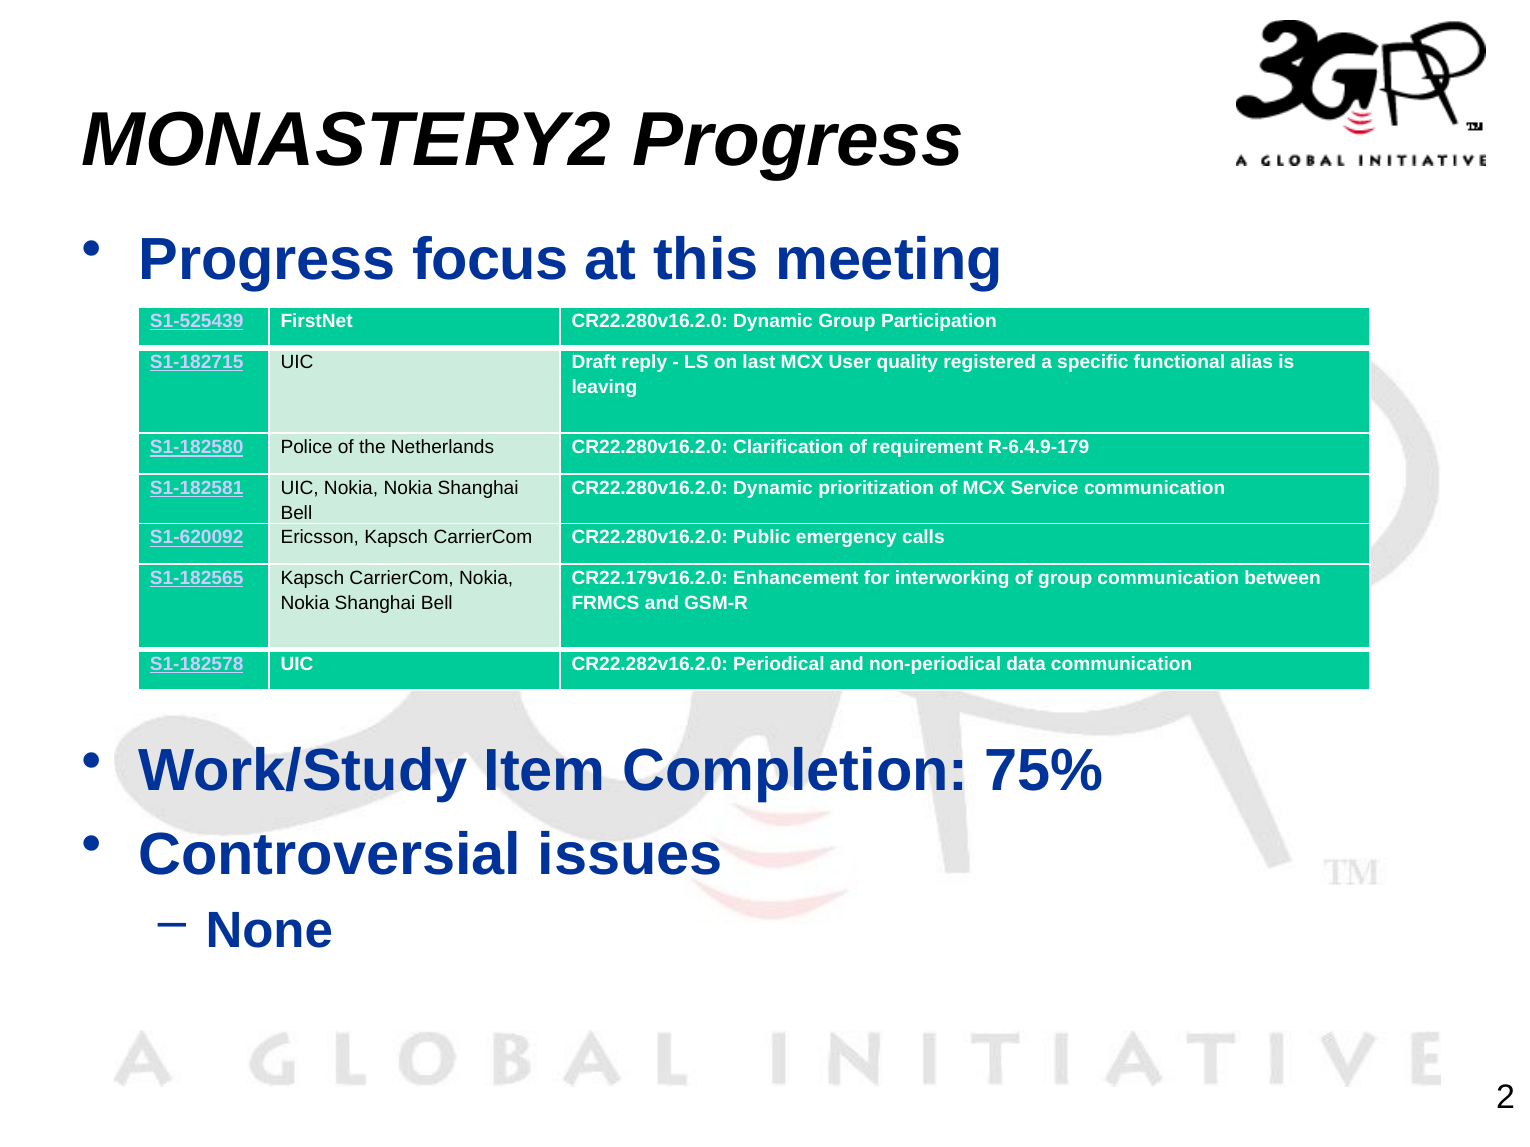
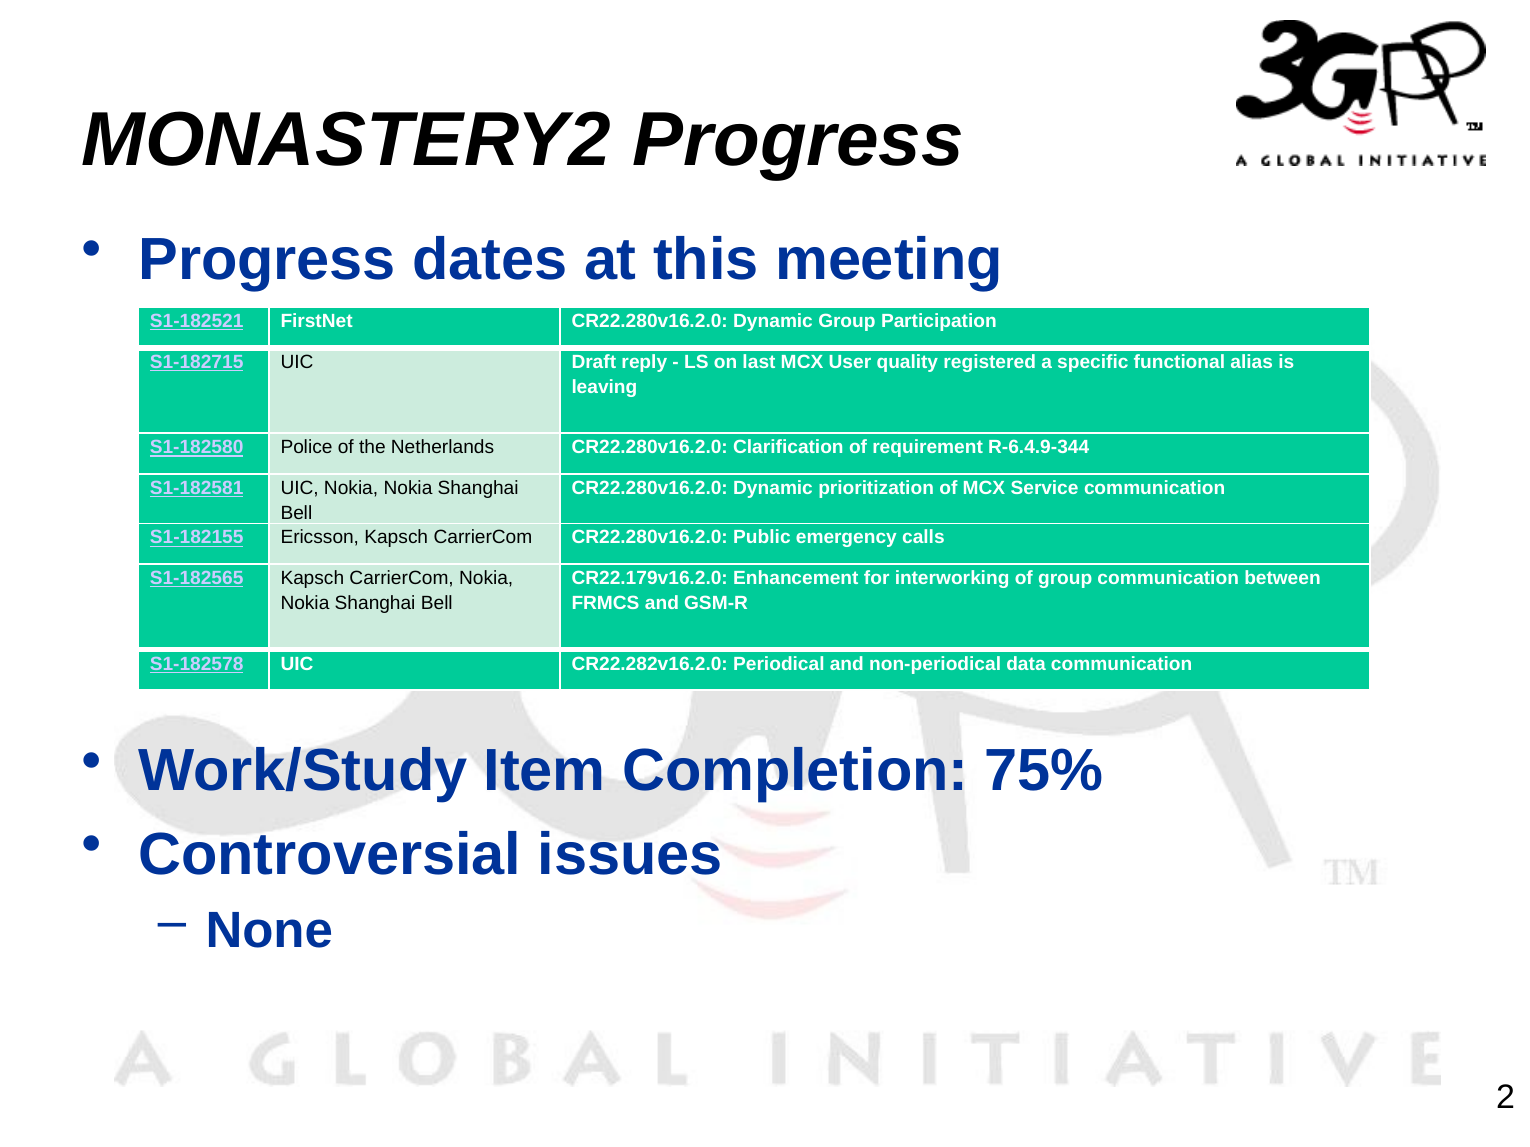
focus: focus -> dates (490, 259)
S1-525439: S1-525439 -> S1-182521 (197, 322)
R-6.4.9-179: R-6.4.9-179 -> R-6.4.9-344 (1039, 448)
S1-620092: S1-620092 -> S1-182155 (197, 538)
